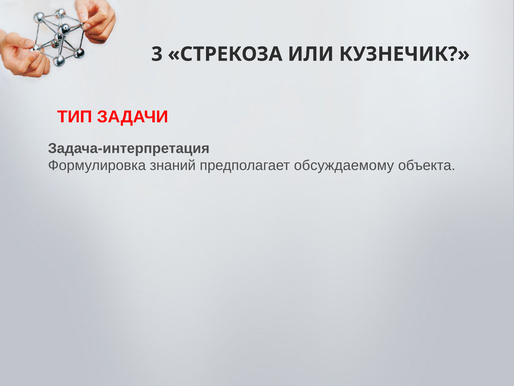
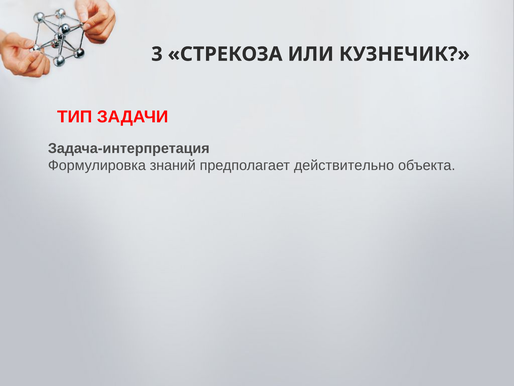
обсуждаемому: обсуждаемому -> действительно (344, 165)
